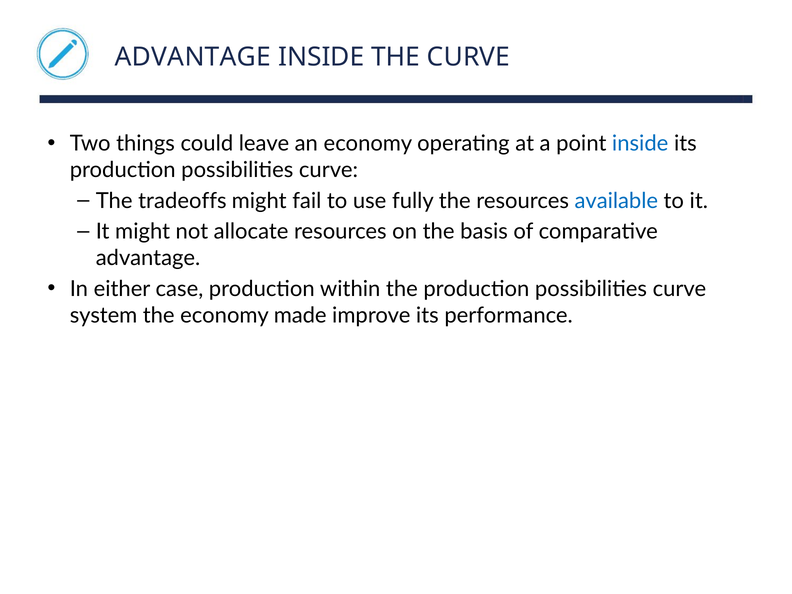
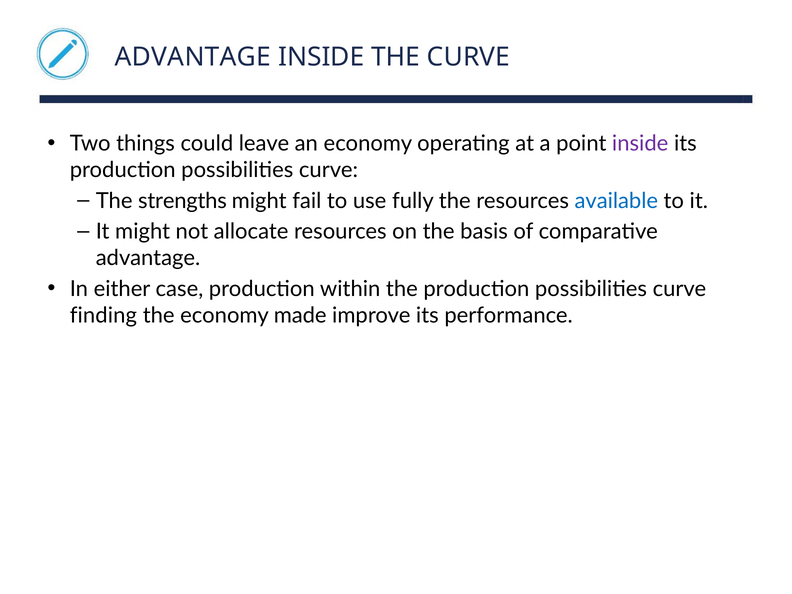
inside colour: blue -> purple (640, 144)
tradeoffs: tradeoffs -> strengths (182, 201)
system: system -> finding (103, 315)
